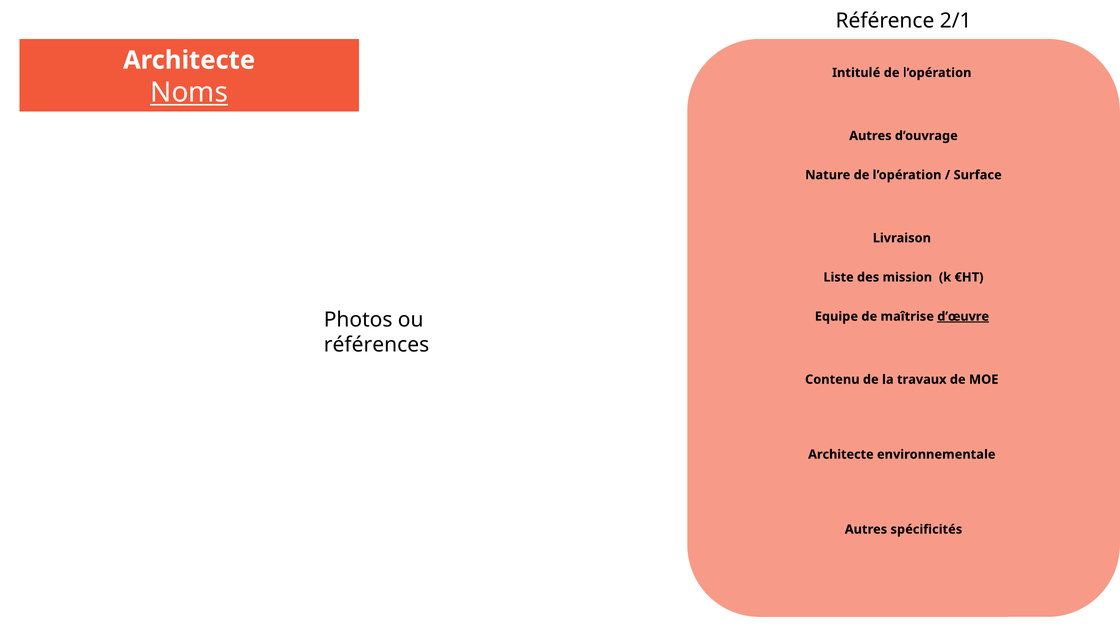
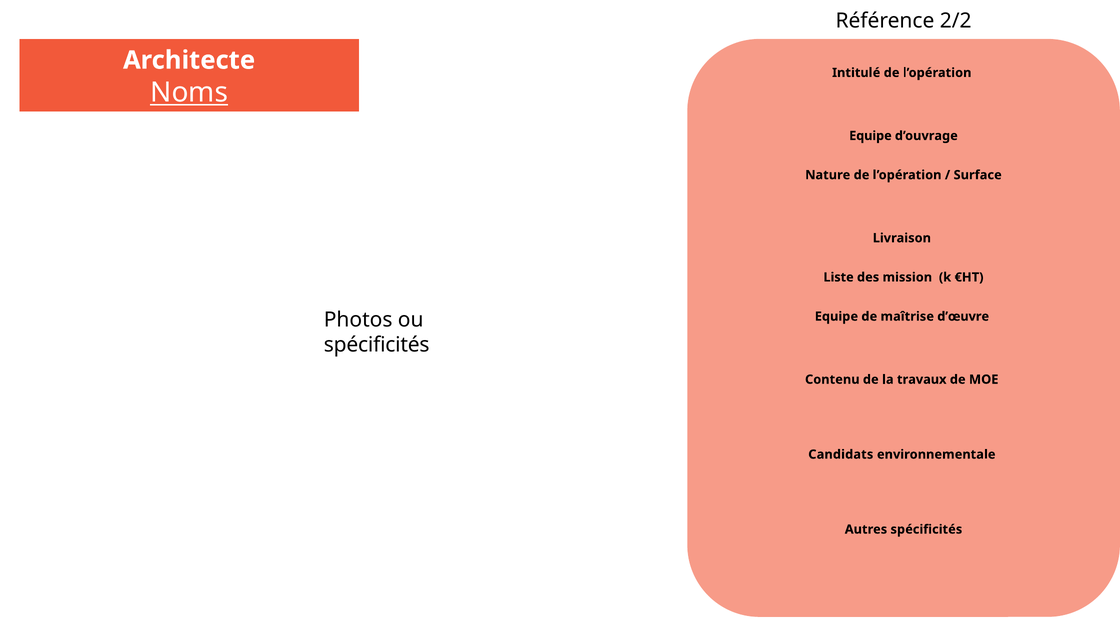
2/1: 2/1 -> 2/2 (956, 21)
Autres: Autres -> Equipe (870, 136)
d’œuvre underline: present -> none (963, 316)
références: références -> spécificités (377, 345)
Architecte: Architecte -> Candidats (841, 454)
